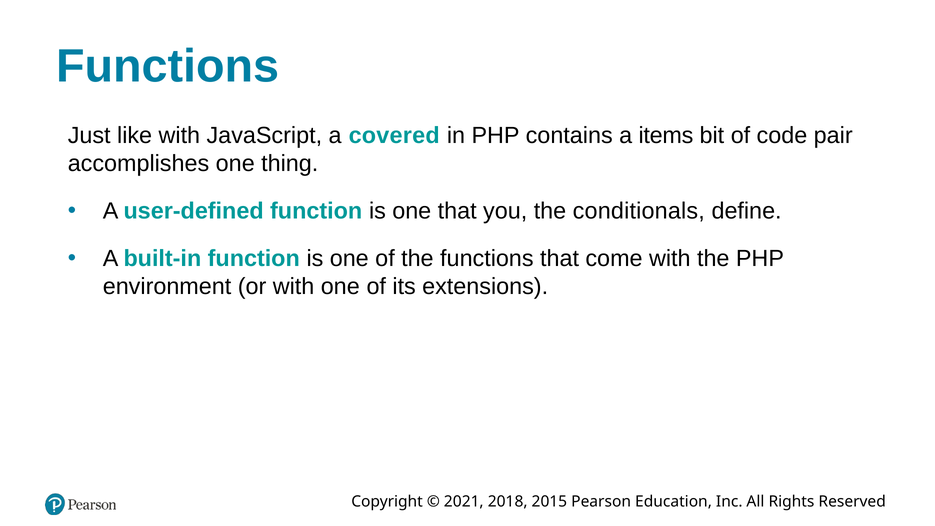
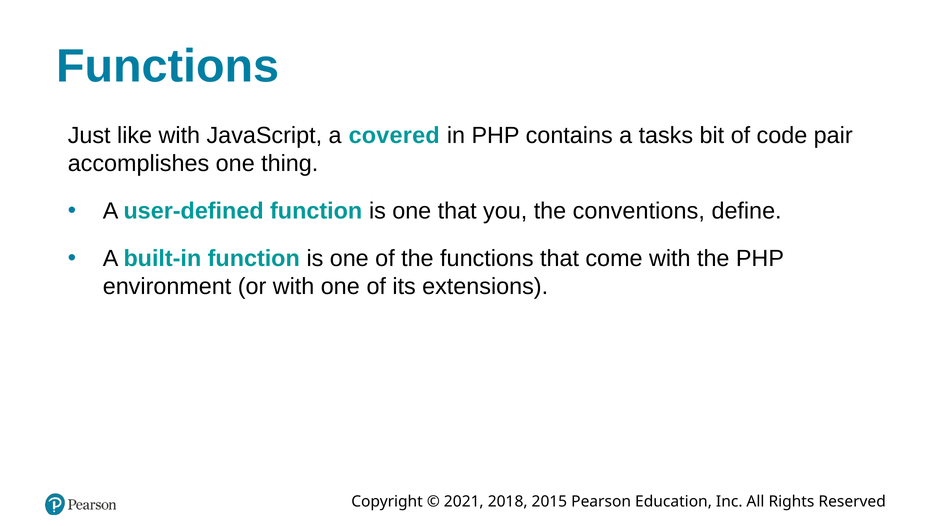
items: items -> tasks (666, 136)
conditionals: conditionals -> conventions (639, 211)
